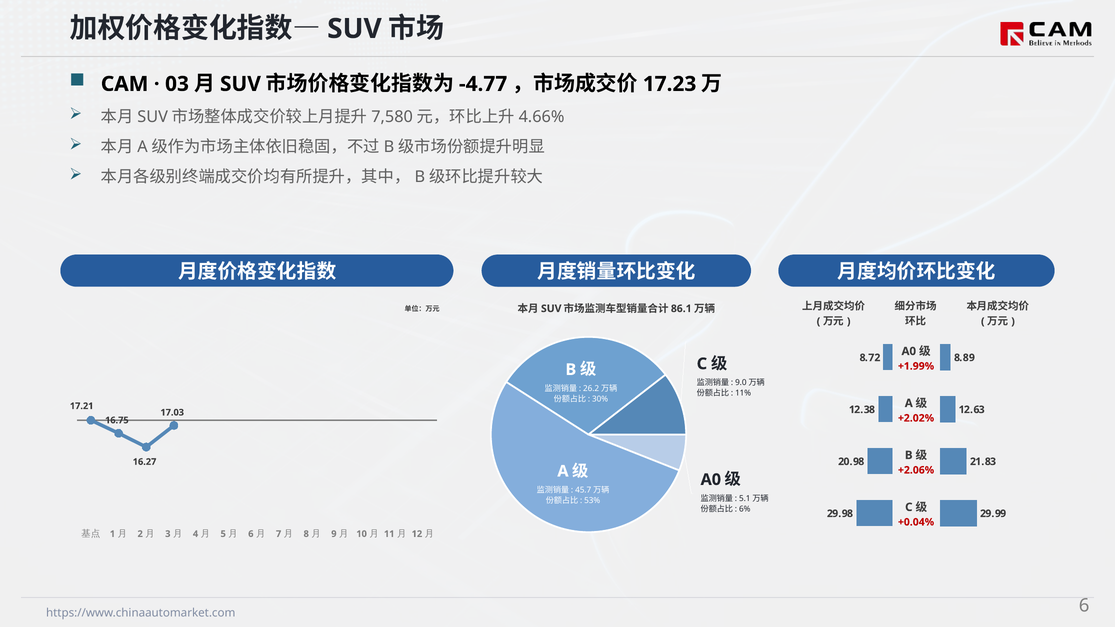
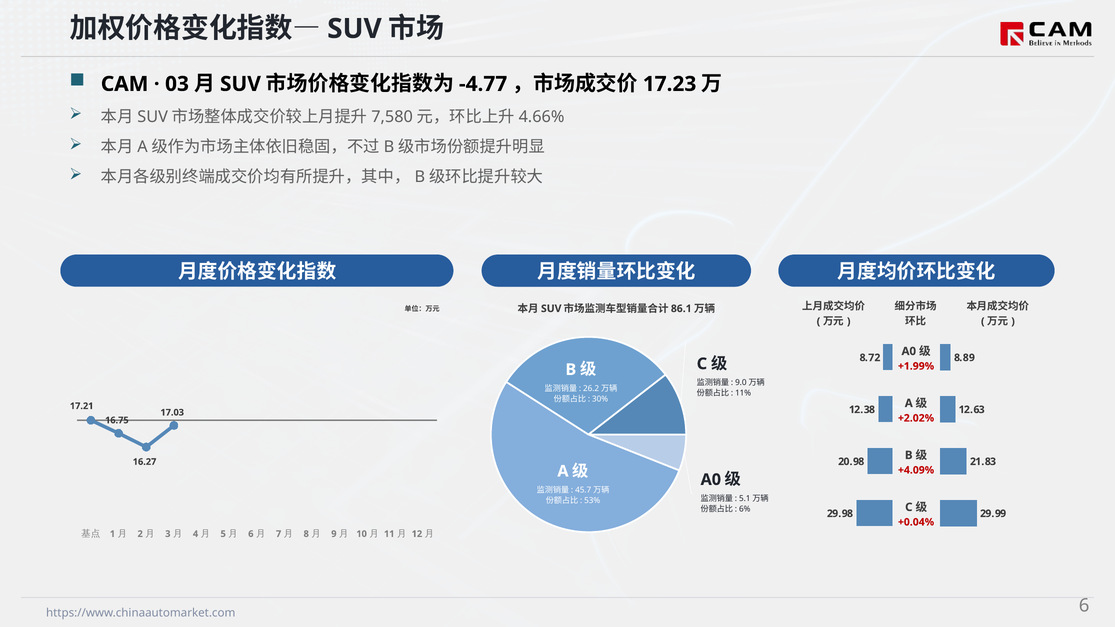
+2.06%: +2.06% -> +4.09% (916, 470)
